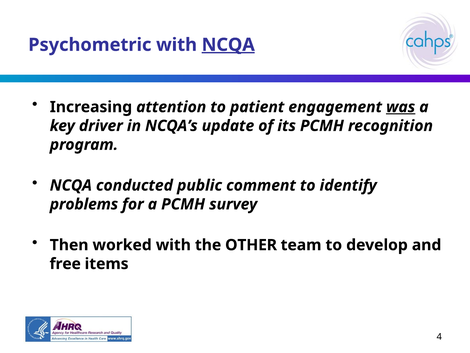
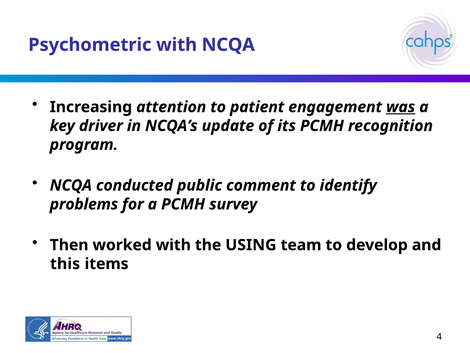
NCQA underline: present -> none (228, 45)
OTHER: OTHER -> USING (251, 245)
free: free -> this (65, 264)
